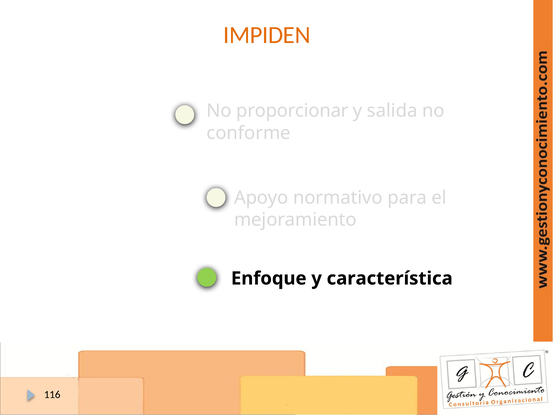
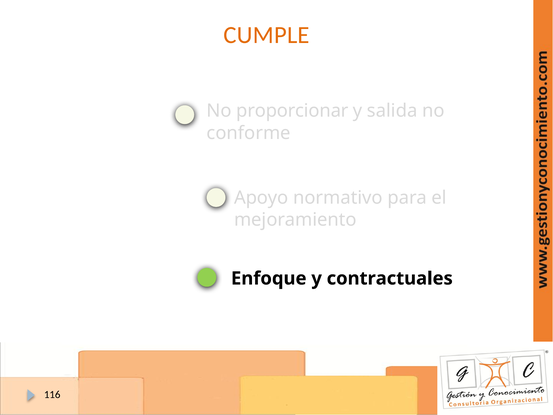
IMPIDEN: IMPIDEN -> CUMPLE (267, 35)
característica: característica -> contractuales (390, 278)
